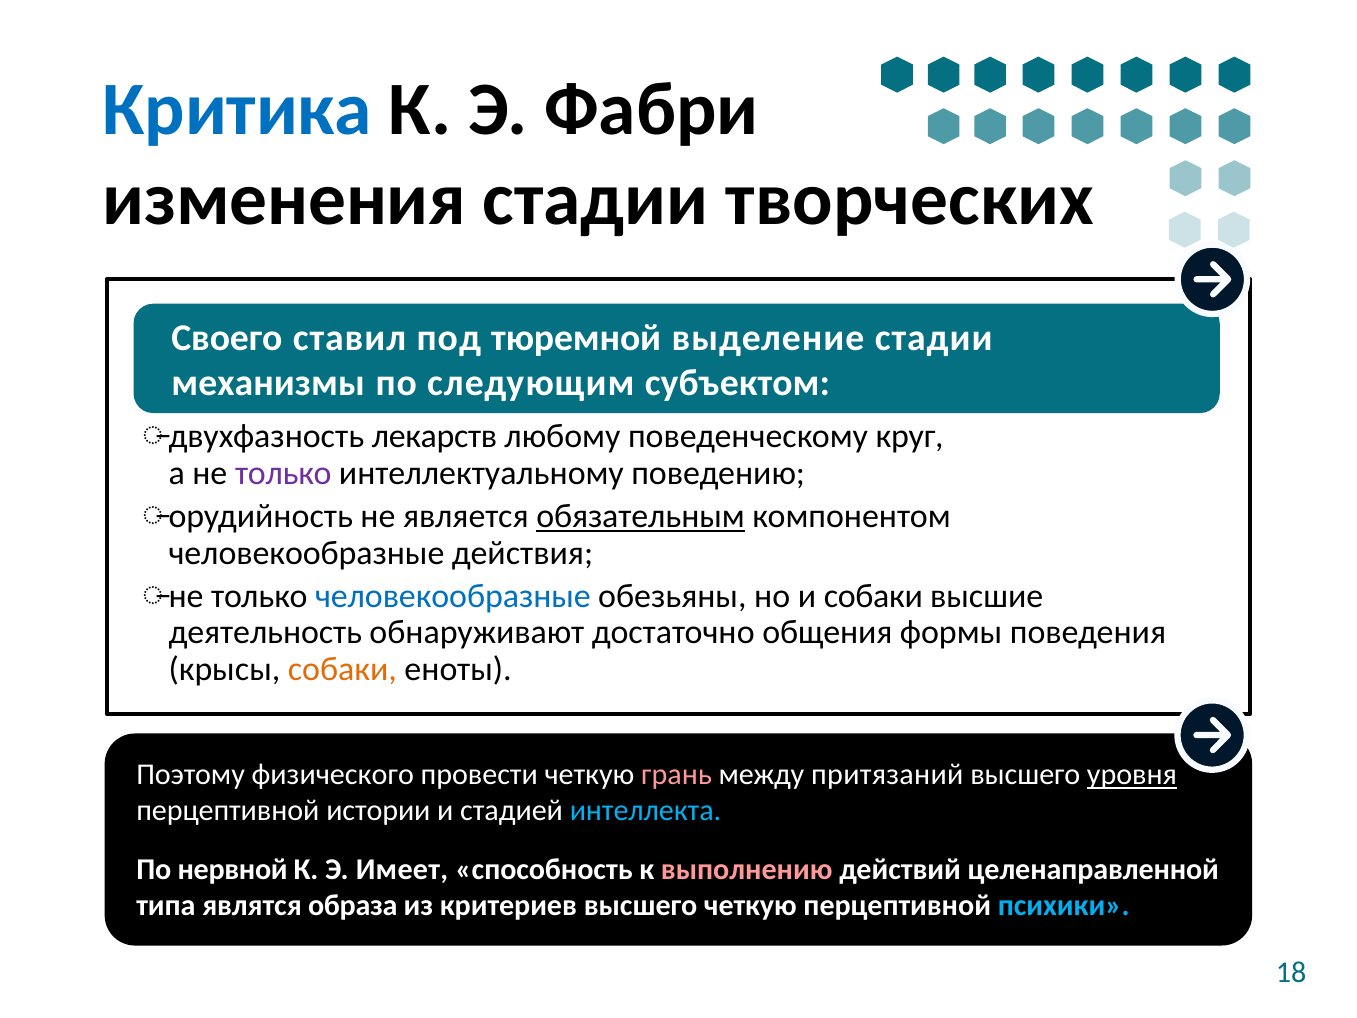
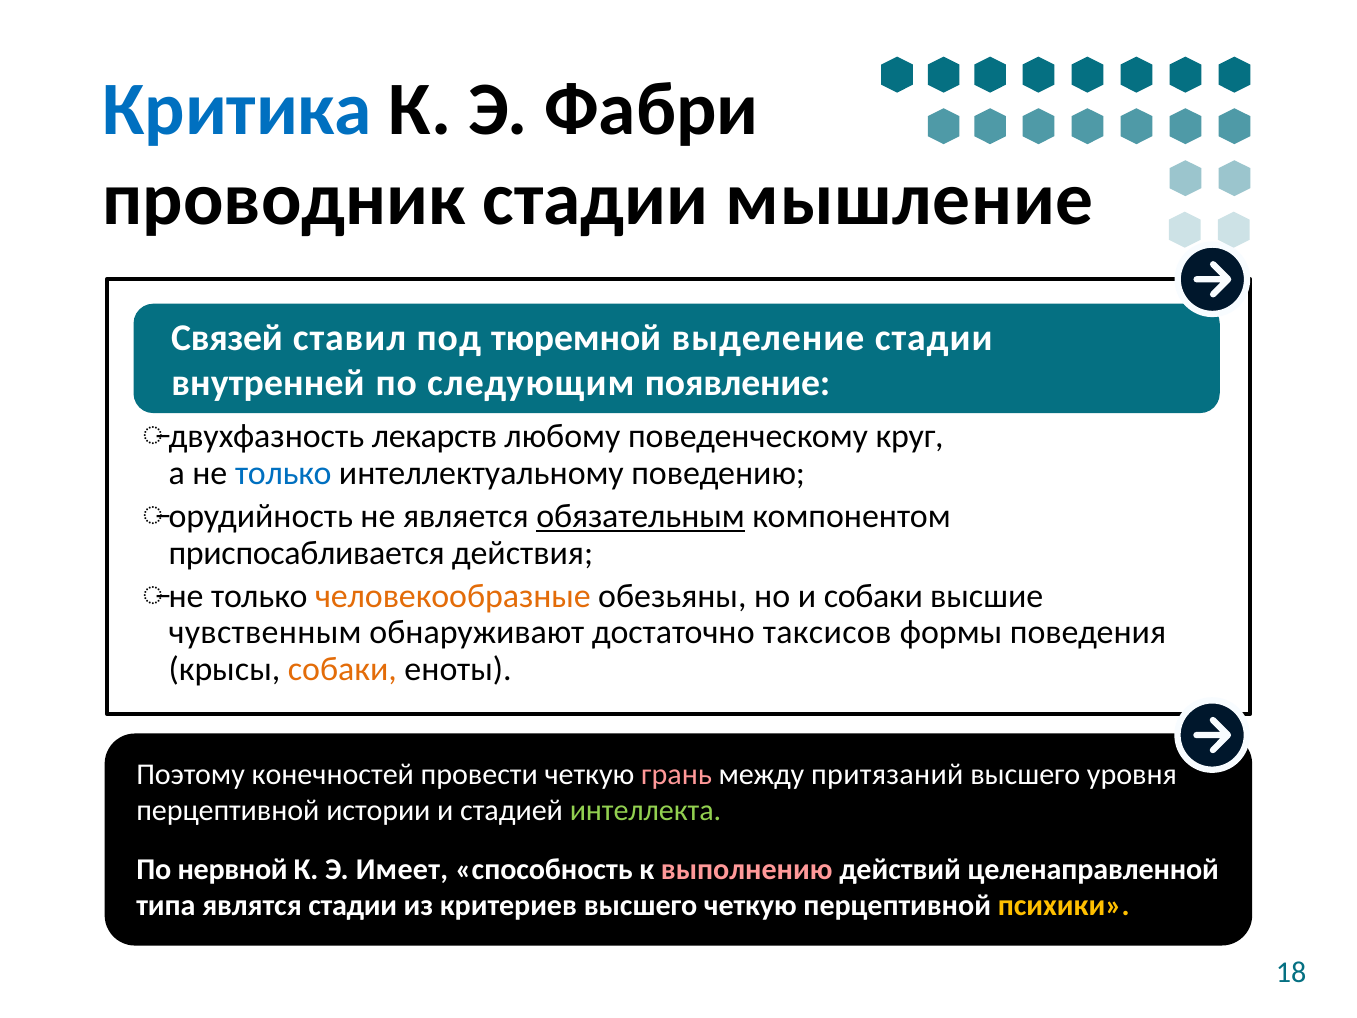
изменения: изменения -> проводник (284, 200)
творческих: творческих -> мышление (910, 200)
Своего: Своего -> Связей (227, 338)
механизмы: механизмы -> внутренней (268, 383)
субъектом: субъектом -> появление (738, 383)
только colour: purple -> blue (283, 473)
человекообразные: человекообразные -> приспосабливается (307, 553)
человекообразные colour: blue -> orange (453, 596)
деятельность: деятельность -> чувственным (265, 633)
общения: общения -> таксисов (827, 633)
физического: физического -> конечностей (333, 774)
уровня underline: present -> none (1132, 774)
интеллекта colour: light blue -> light green (646, 811)
являтся образа: образа -> стадии (353, 906)
психики colour: light blue -> yellow (1064, 906)
